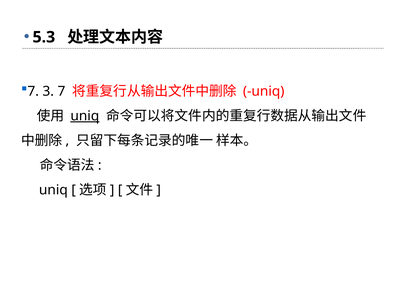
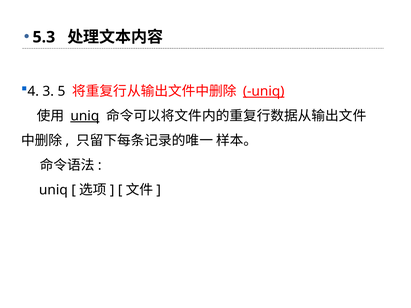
7: 7 -> 4 (33, 91)
3 7: 7 -> 5 (61, 91)
uniq underline: none -> present (264, 91)
